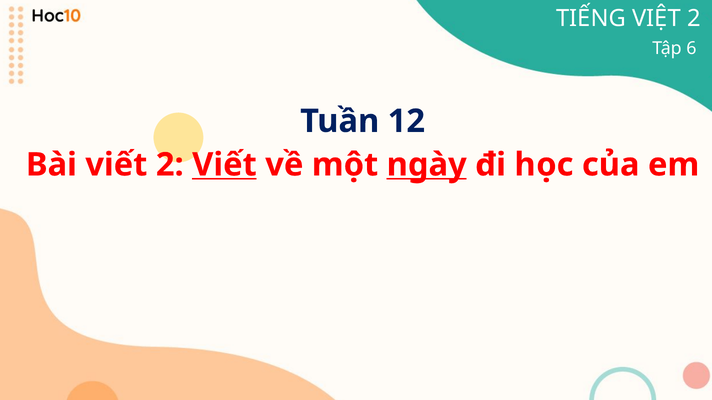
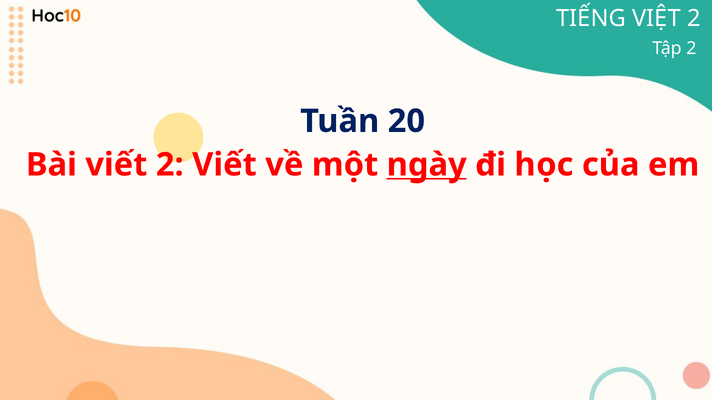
Tập 6: 6 -> 2 (691, 48)
12: 12 -> 20 (406, 121)
Viết underline: present -> none (224, 165)
